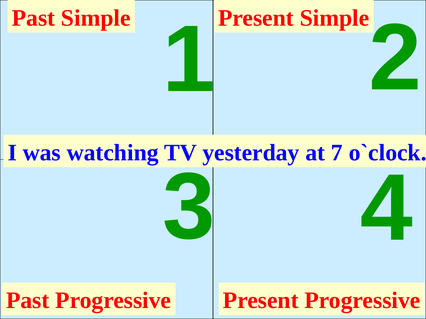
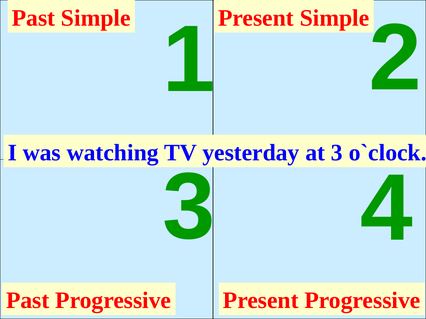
at 7: 7 -> 3 (337, 153)
